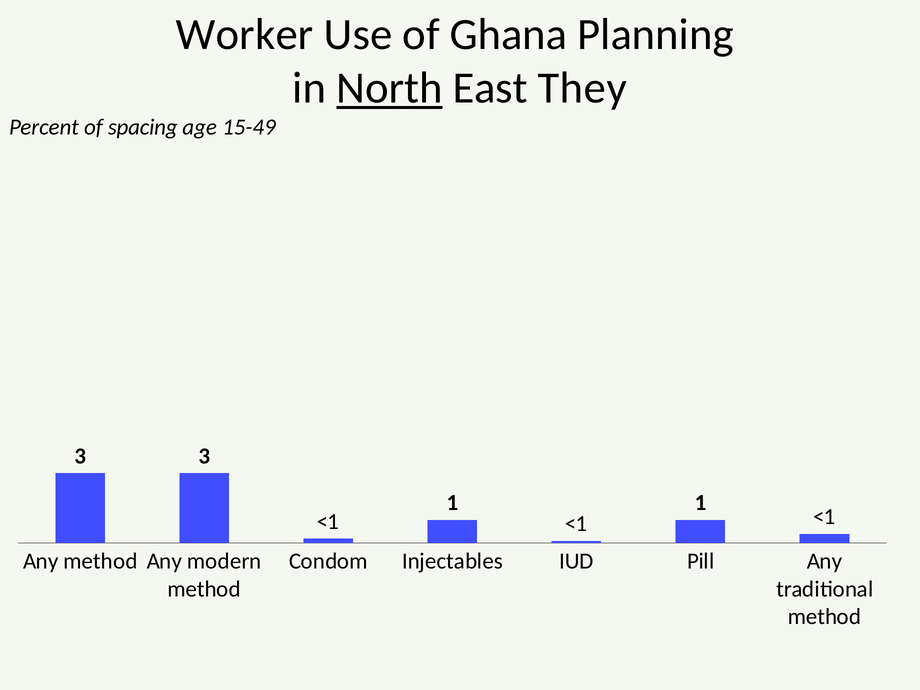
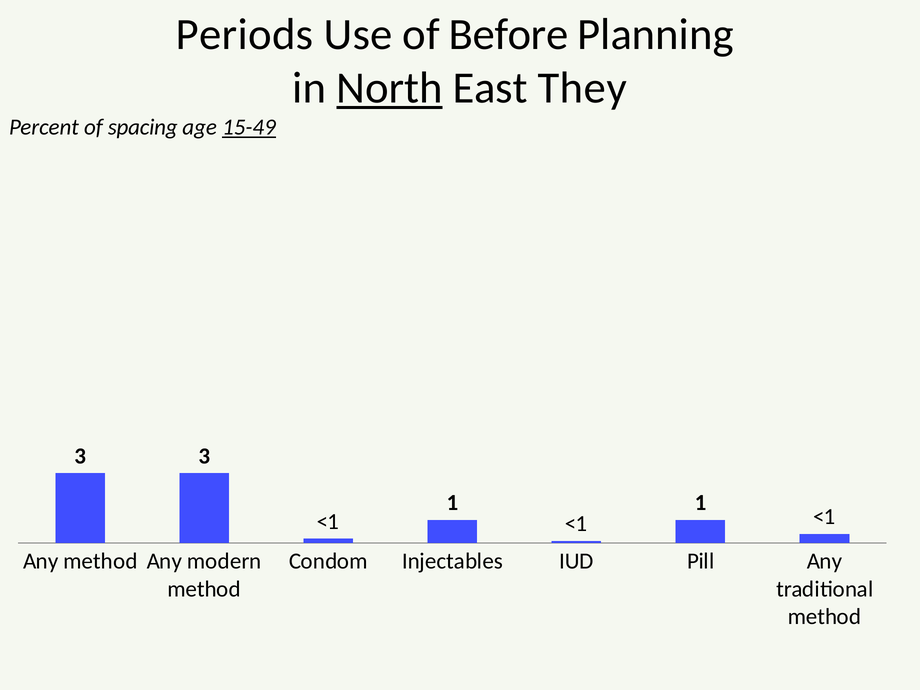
Worker: Worker -> Periods (244, 35)
Ghana: Ghana -> Before (509, 35)
15-49 underline: none -> present (249, 127)
